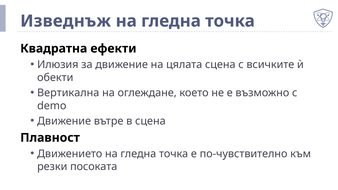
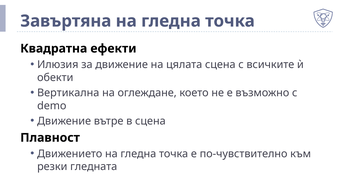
Изведнъж: Изведнъж -> Завъртяна (66, 21)
посоката: посоката -> гледната (94, 167)
